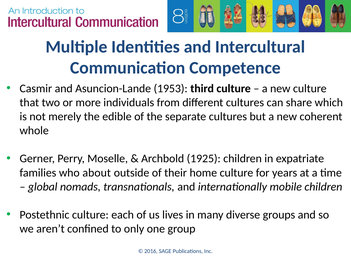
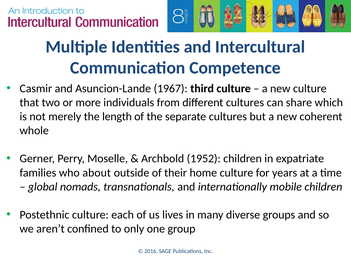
1953: 1953 -> 1967 (171, 89)
edible: edible -> length (117, 117)
1925: 1925 -> 1952 (204, 159)
